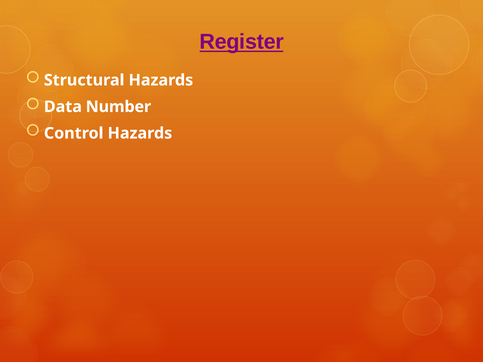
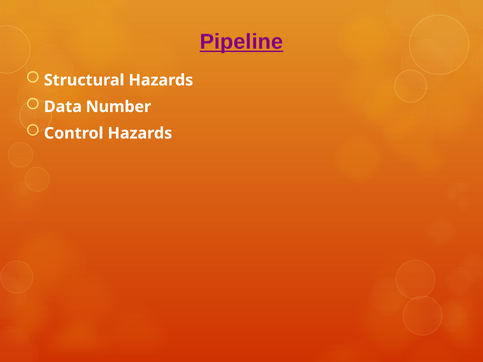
Register: Register -> Pipeline (241, 42)
